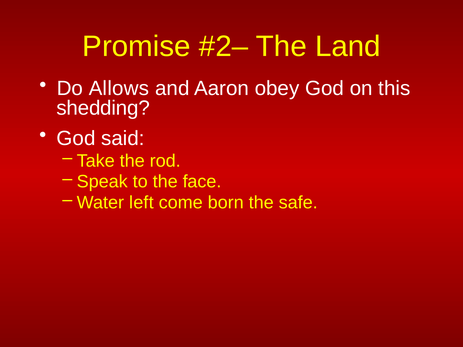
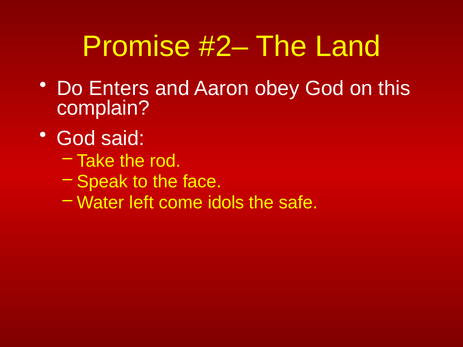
Allows: Allows -> Enters (119, 88)
shedding: shedding -> complain (103, 108)
born: born -> idols (226, 203)
